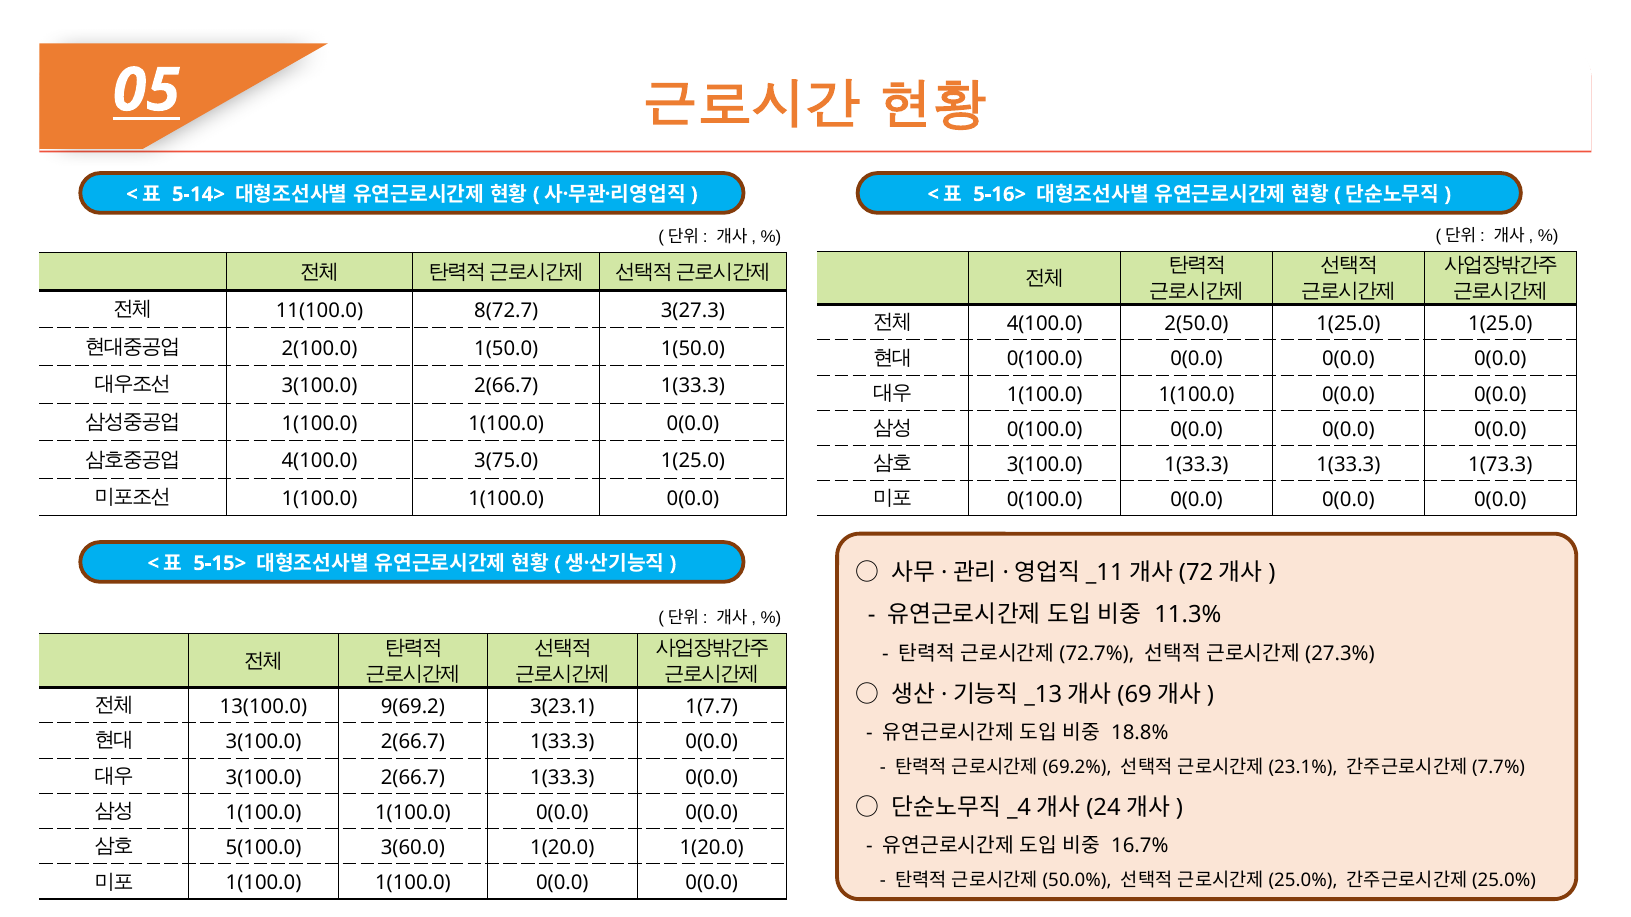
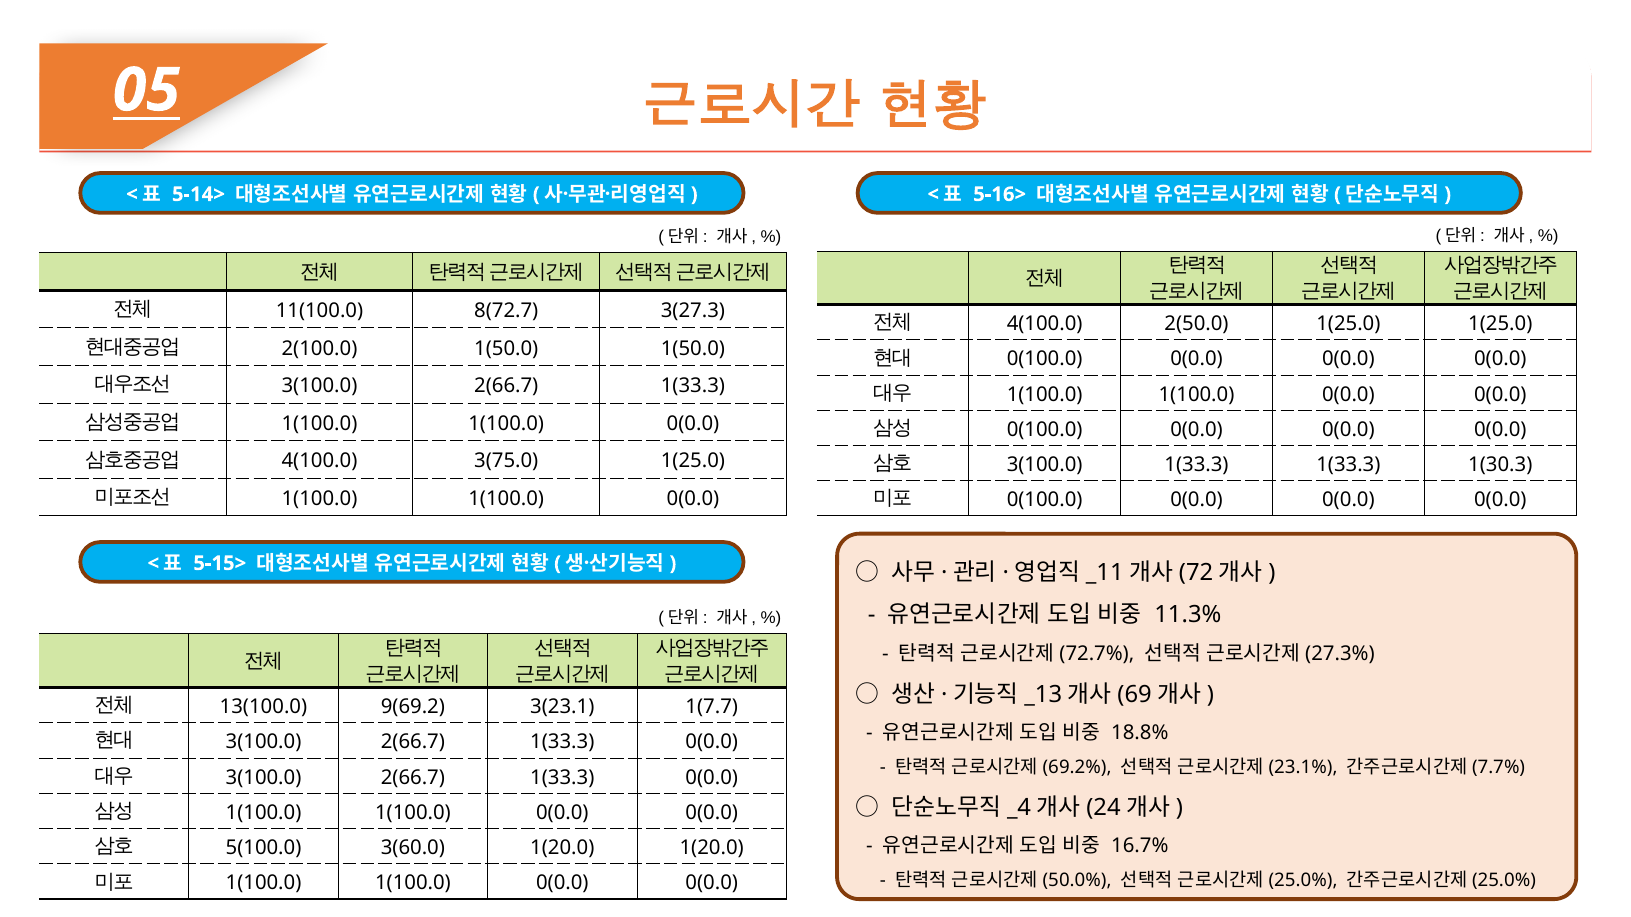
1(73.3: 1(73.3 -> 1(30.3 (1500, 465)
